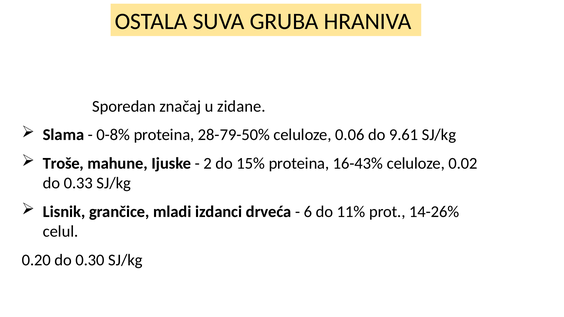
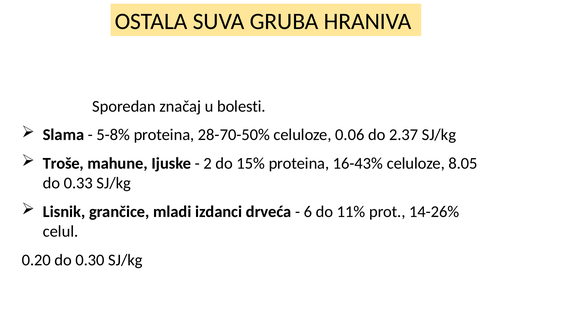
zidane: zidane -> bolesti (241, 106)
0-8%: 0-8% -> 5-8% (113, 135)
28-79-50%: 28-79-50% -> 28-70-50% (234, 135)
9.61: 9.61 -> 2.37 (404, 135)
0.02: 0.02 -> 8.05 (463, 164)
